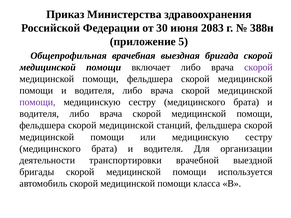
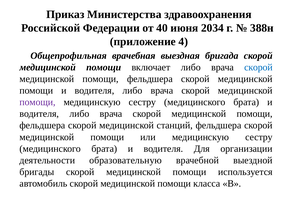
30: 30 -> 40 (162, 28)
2083: 2083 -> 2034 (212, 28)
5: 5 -> 4 (183, 42)
скорой colour: purple -> blue (258, 67)
транспортировки: транспортировки -> образовательную (126, 160)
